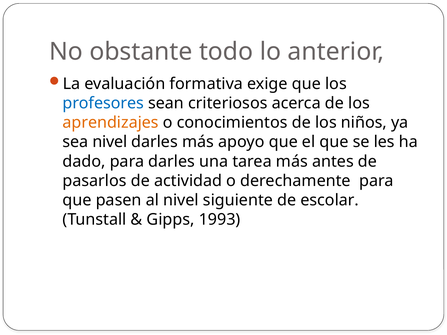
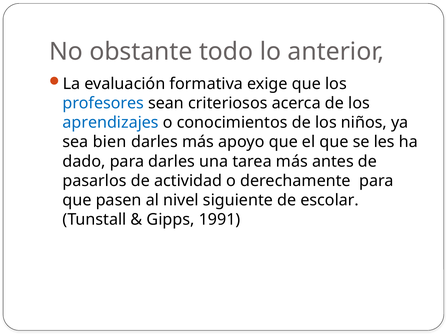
aprendizajes colour: orange -> blue (111, 123)
sea nivel: nivel -> bien (110, 142)
1993: 1993 -> 1991 (220, 220)
